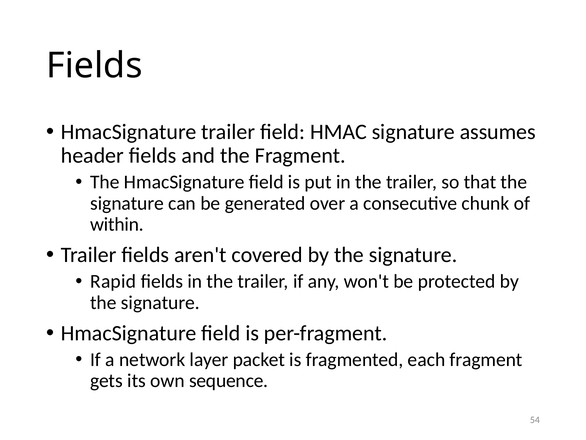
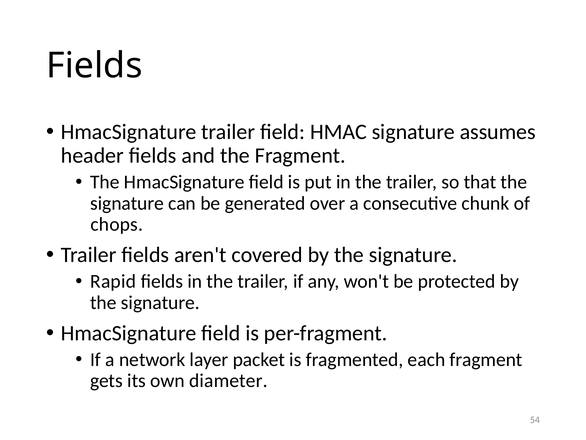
within: within -> chops (117, 224)
sequence: sequence -> diameter (228, 380)
